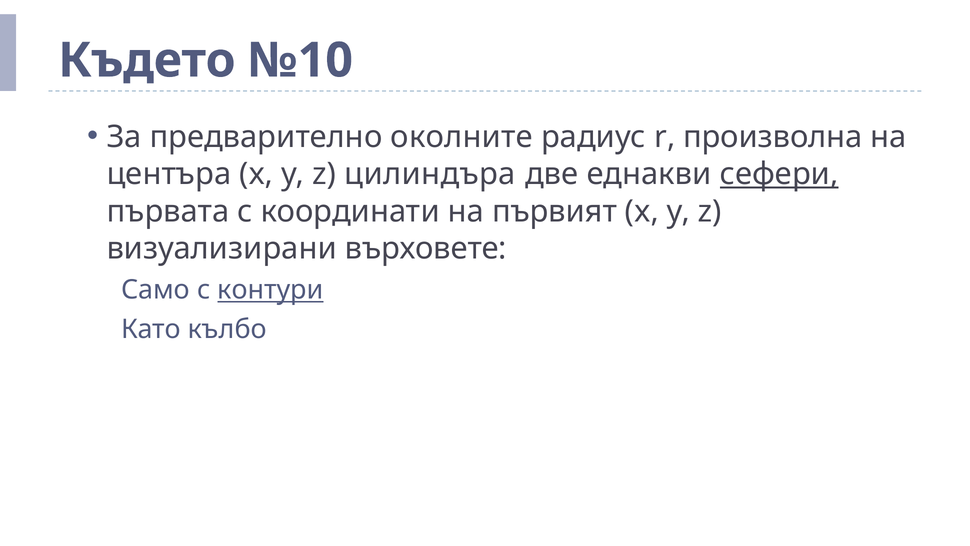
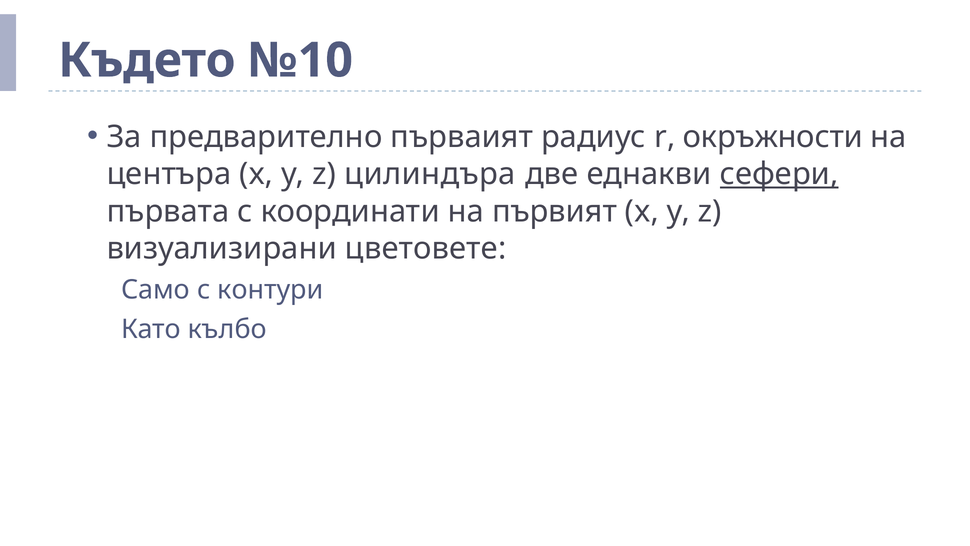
околните: околните -> първаият (462, 137)
произволна: произволна -> окръжности (773, 137)
върховете: върховете -> цветовете (426, 249)
контури underline: present -> none (270, 290)
